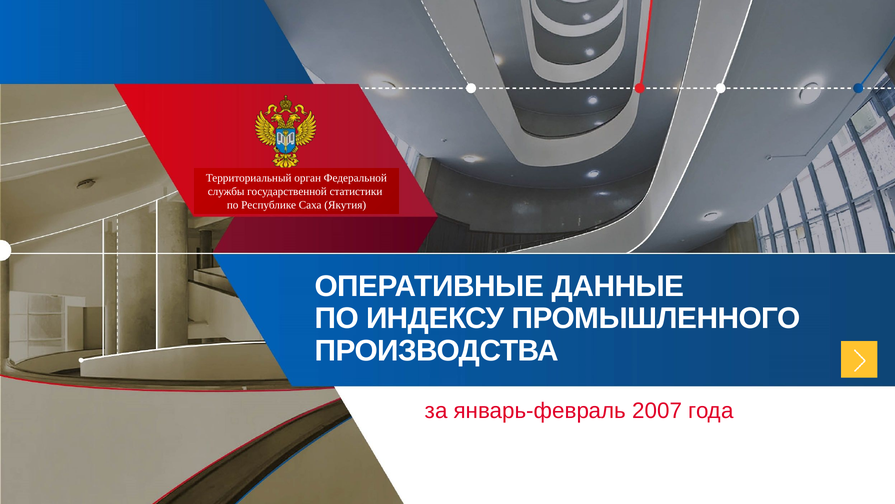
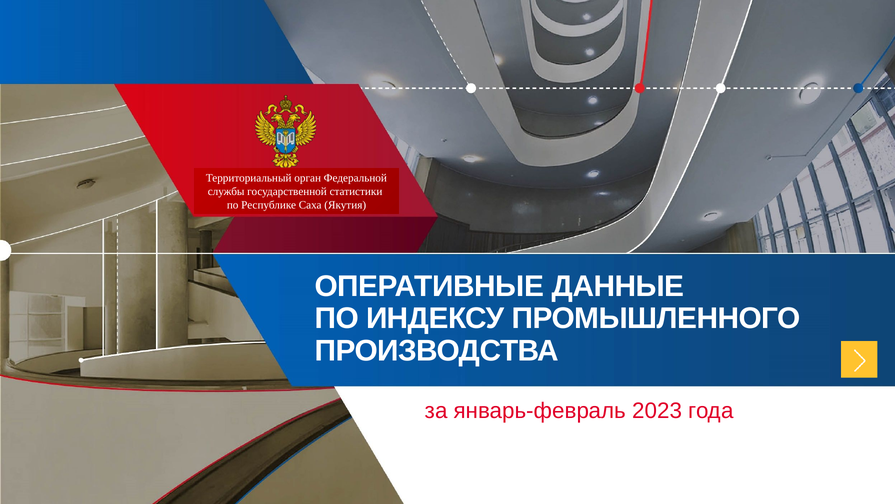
2007: 2007 -> 2023 (657, 411)
